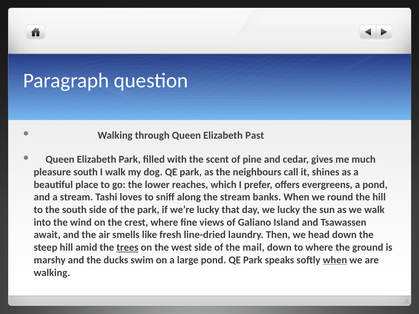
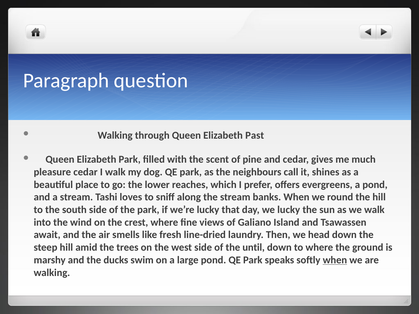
pleasure south: south -> cedar (85, 172)
trees underline: present -> none (127, 248)
mail: mail -> until (254, 248)
